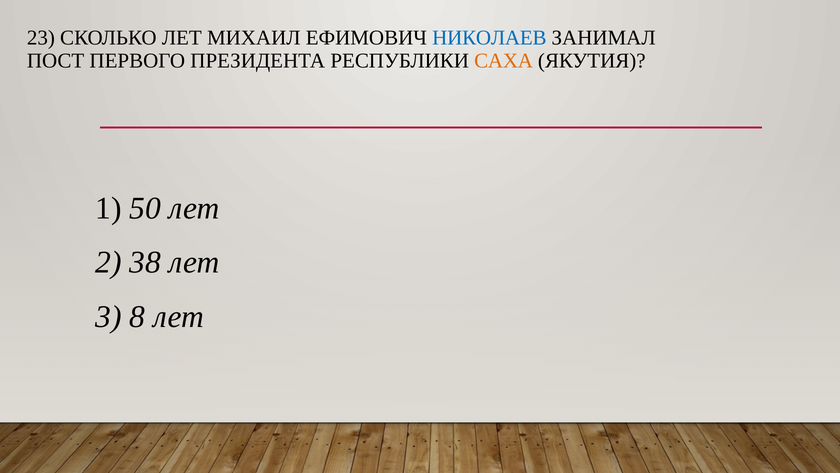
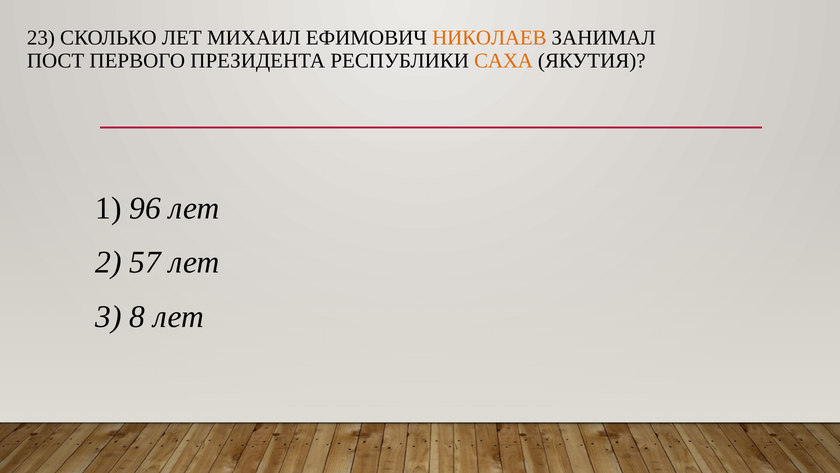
НИКОЛАЕВ colour: blue -> orange (489, 38)
50: 50 -> 96 (145, 208)
38: 38 -> 57 (145, 262)
